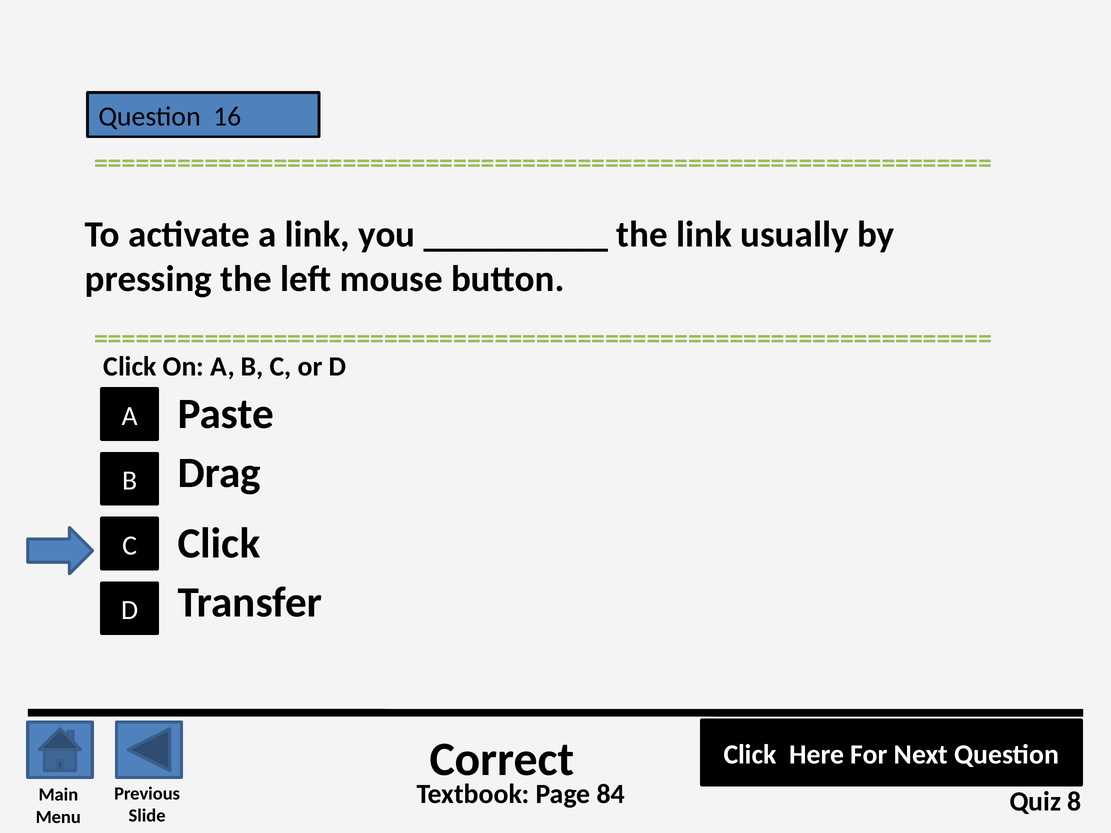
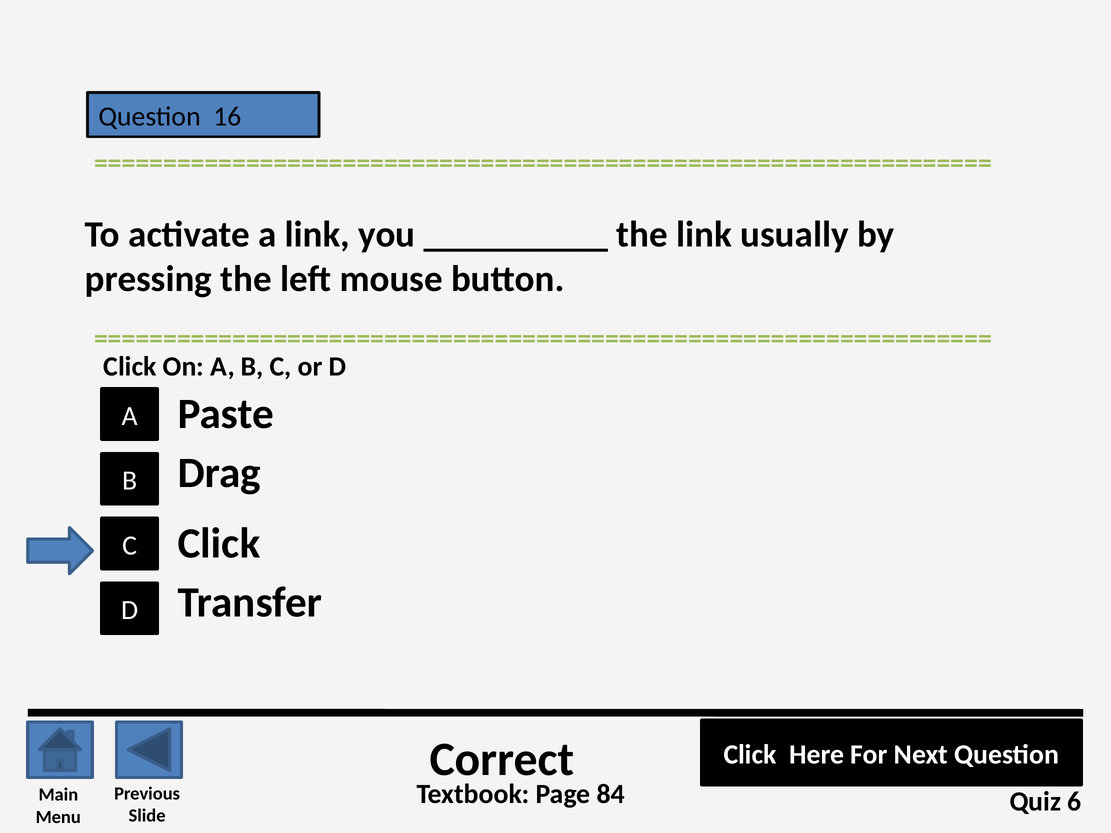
8: 8 -> 6 (1074, 802)
